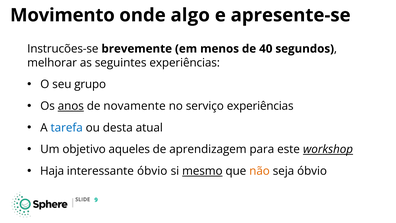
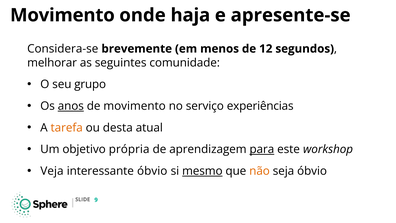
algo: algo -> haja (190, 15)
Instrucões-se: Instrucões-se -> Considera-se (63, 49)
40: 40 -> 12 (266, 49)
seguintes experiências: experiências -> comunidade (185, 63)
de novamente: novamente -> movimento (135, 106)
tarefa colour: blue -> orange (67, 128)
aqueles: aqueles -> própria (129, 149)
para underline: none -> present (262, 149)
workshop underline: present -> none (328, 149)
Haja: Haja -> Veja (52, 171)
